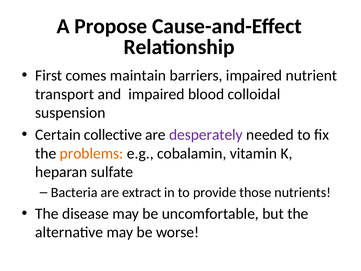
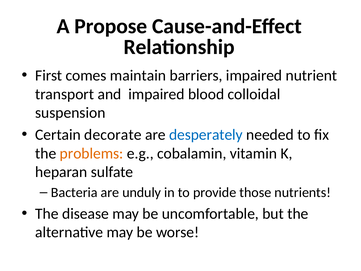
collective: collective -> decorate (113, 135)
desperately colour: purple -> blue (206, 135)
extract: extract -> unduly (142, 192)
